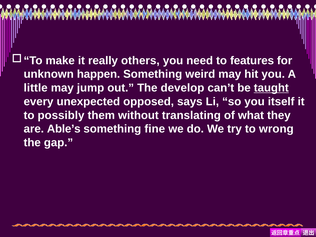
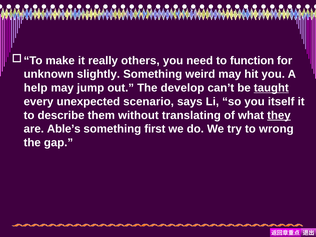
features: features -> function (252, 61)
happen: happen -> slightly (98, 74)
little: little -> help (36, 88)
opposed: opposed -> scenario (149, 102)
possibly: possibly -> describe (61, 115)
they underline: none -> present (279, 115)
fine: fine -> first (155, 129)
